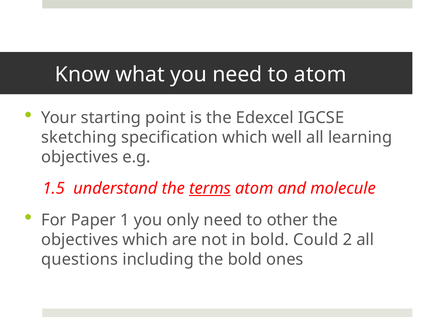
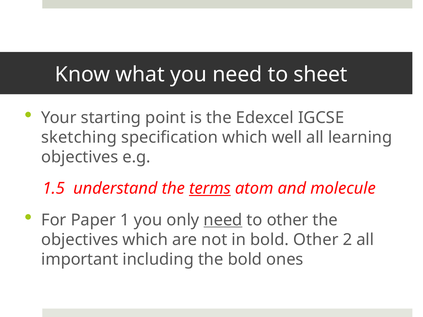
to atom: atom -> sheet (321, 75)
need underline: none -> present (223, 220)
bold Could: Could -> Other (316, 240)
questions: questions -> important (80, 260)
